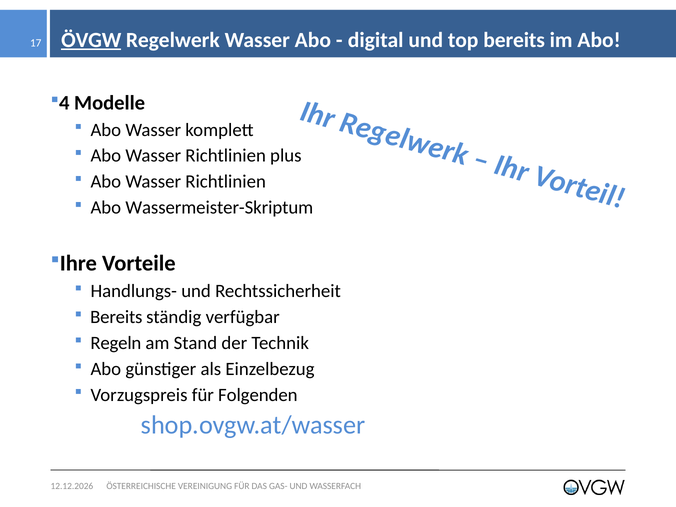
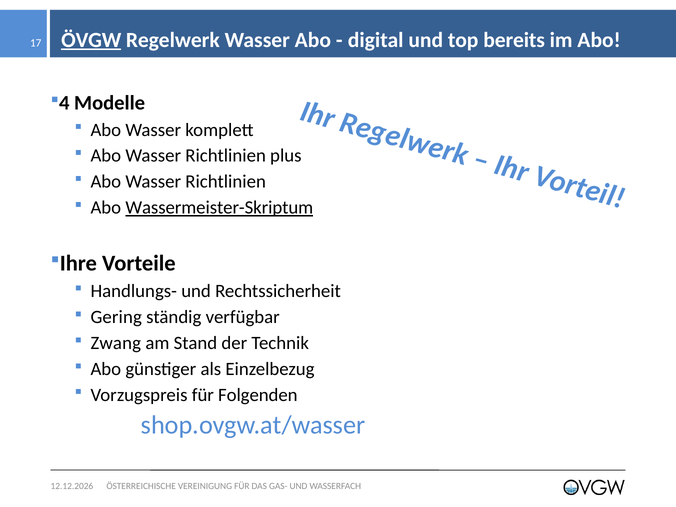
Wassermeister-Skriptum underline: none -> present (219, 208)
Bereits: Bereits -> Gering (116, 317)
Regeln: Regeln -> Zwang (116, 343)
